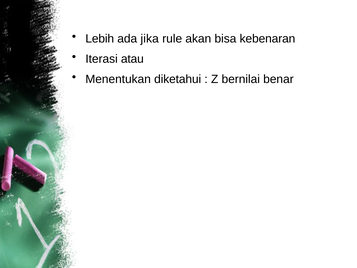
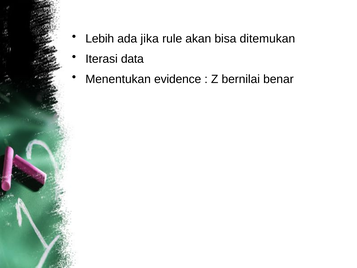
kebenaran: kebenaran -> ditemukan (267, 39)
atau: atau -> data (132, 59)
diketahui: diketahui -> evidence (178, 79)
